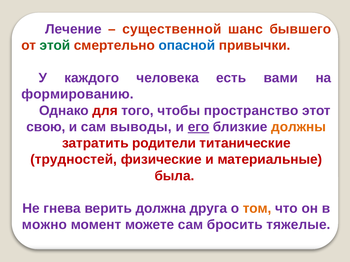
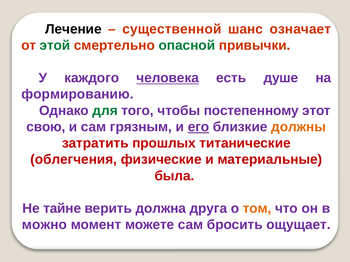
Лечение colour: purple -> black (73, 29)
бывшего: бывшего -> означает (300, 29)
опасной colour: blue -> green (187, 45)
человека underline: none -> present (168, 78)
вами: вами -> душе (281, 78)
для colour: red -> green (105, 111)
пространство: пространство -> постепенному (251, 111)
выводы: выводы -> грязным (141, 127)
родители: родители -> прошлых (164, 143)
трудностей: трудностей -> облегчения (74, 160)
гнева: гнева -> тайне (62, 209)
тяжелые: тяжелые -> ощущает (299, 225)
